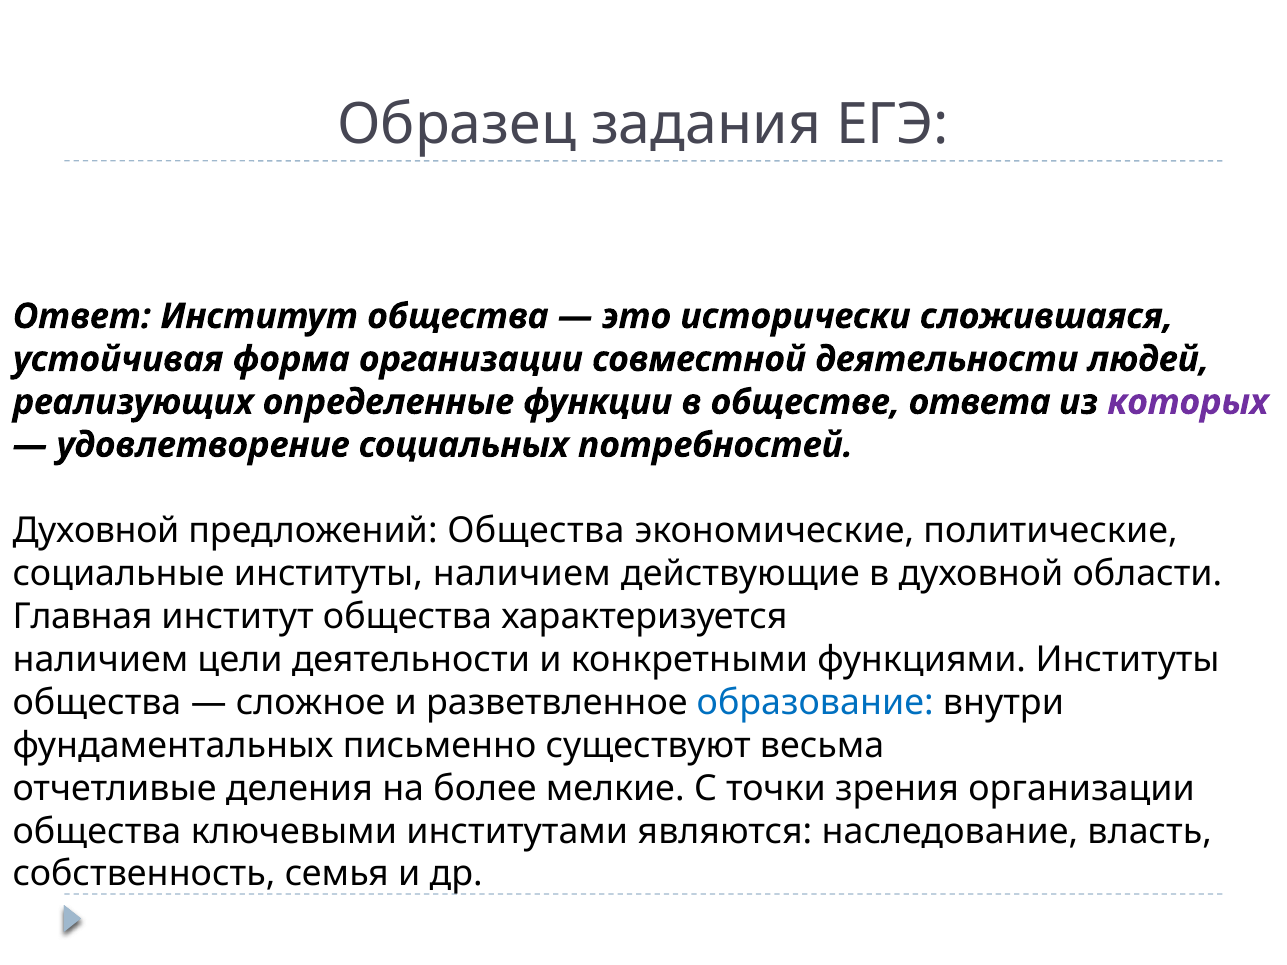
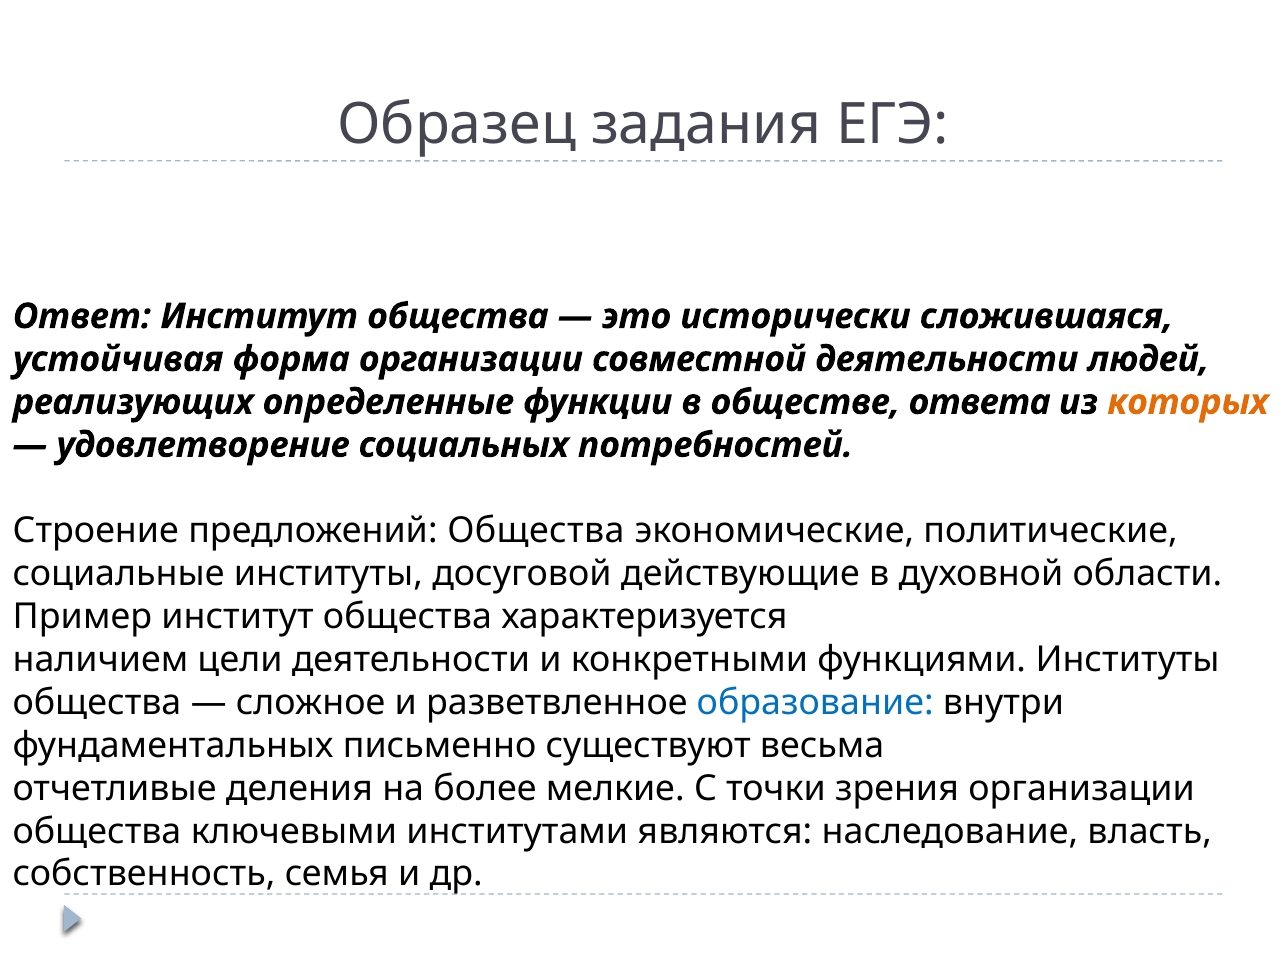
которых colour: purple -> orange (1188, 402)
Духовной: Духовной -> Строение (96, 531)
институты наличием: наличием -> досуговой (522, 574)
Главная: Главная -> Пример (82, 617)
